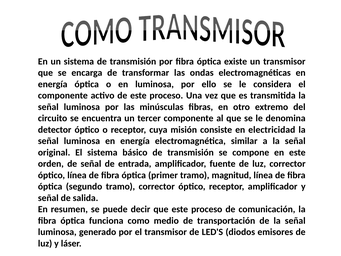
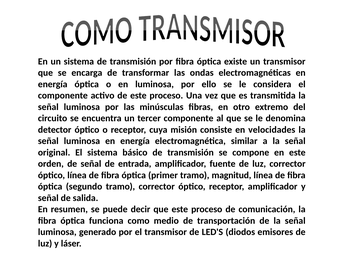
electricidad: electricidad -> velocidades (272, 130)
